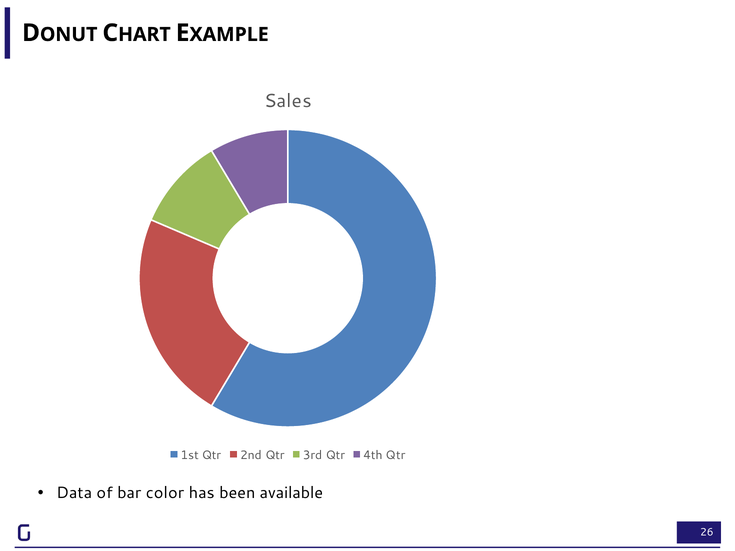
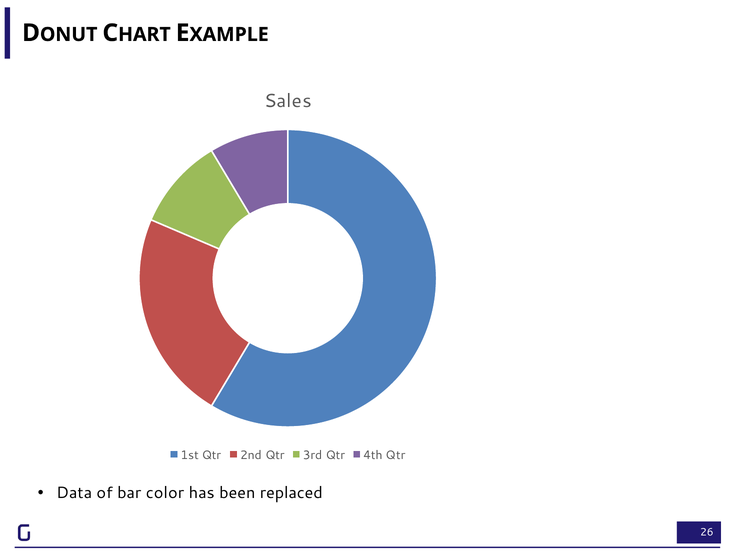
available: available -> replaced (291, 493)
